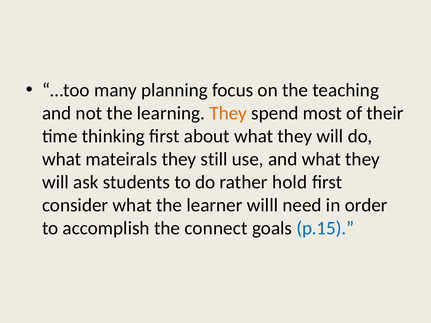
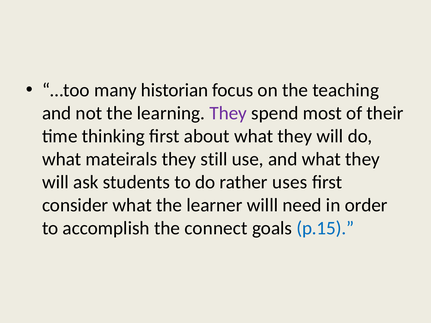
planning: planning -> historian (175, 90)
They colour: orange -> purple (228, 113)
hold: hold -> uses (290, 182)
